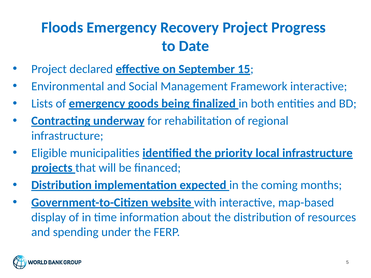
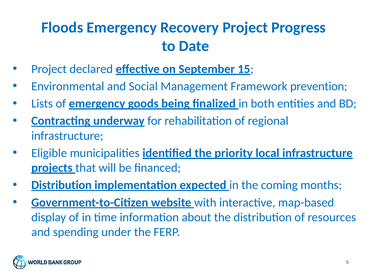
Framework interactive: interactive -> prevention (319, 86)
